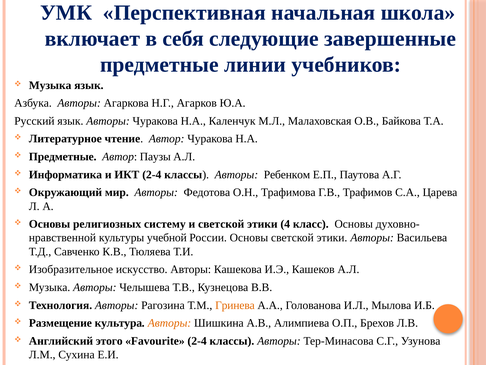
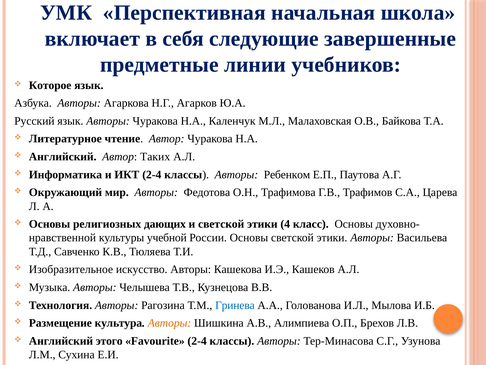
Музыка: Музыка -> Которое (50, 85)
Предметные: Предметные -> Английский (63, 156)
Паузы: Паузы -> Таких (155, 156)
систему: систему -> дающих (165, 224)
Гринева colour: orange -> blue (235, 305)
